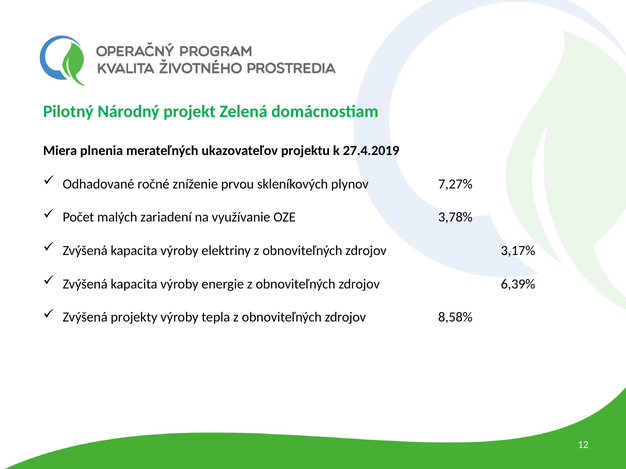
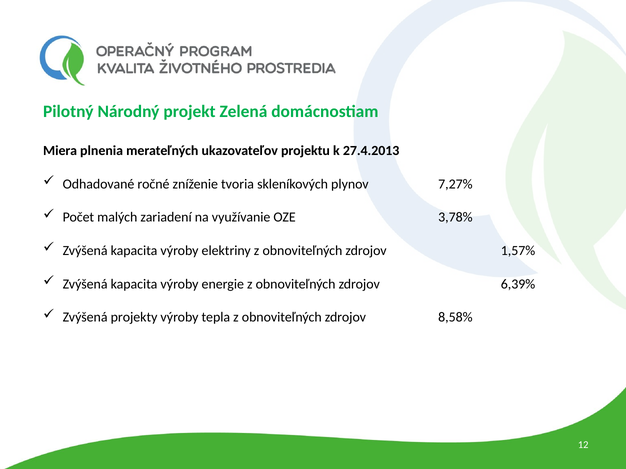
27.4.2019: 27.4.2019 -> 27.4.2013 (371, 151)
prvou: prvou -> tvoria (238, 184)
3,17%: 3,17% -> 1,57% (518, 251)
